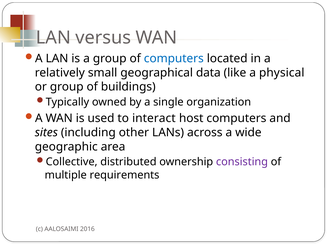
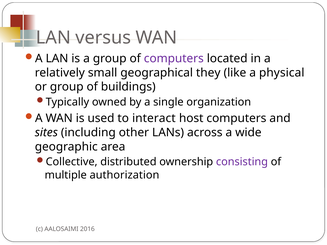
computers colour: blue -> purple (174, 59)
data: data -> they (208, 73)
requirements: requirements -> authorization (124, 175)
